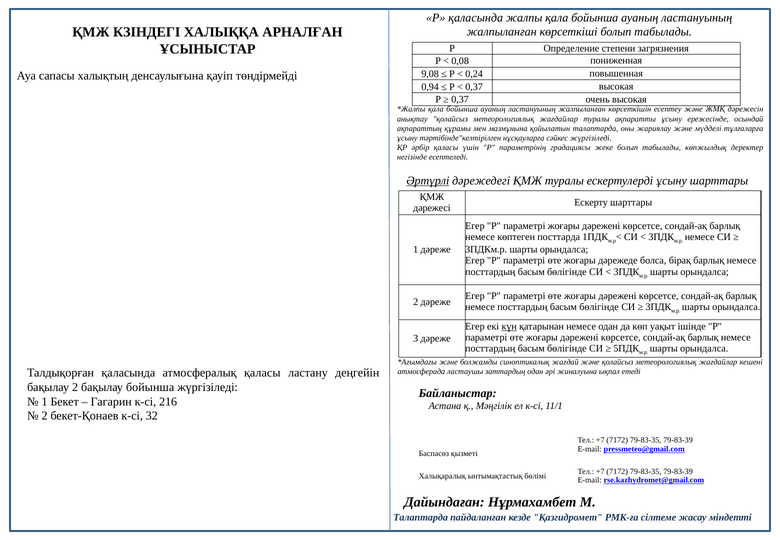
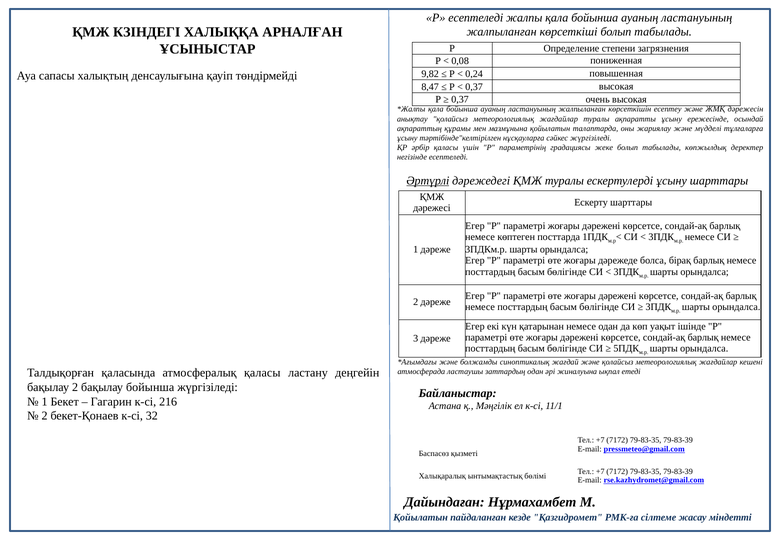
Р қаласында: қаласында -> есептеледі (476, 18)
9,08: 9,08 -> 9,82 (430, 74)
0,94: 0,94 -> 8,47 (430, 87)
күн underline: present -> none (509, 327)
Талаптарда: Талаптарда -> Қойылатын (421, 517)
